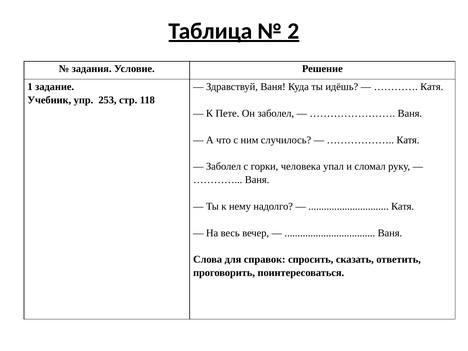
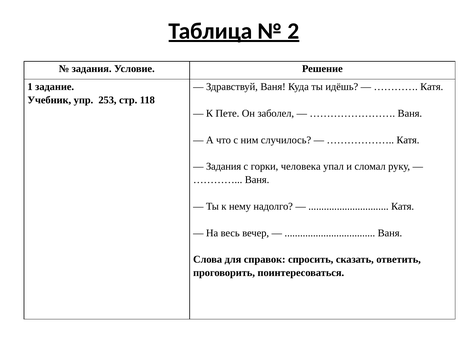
Заболел: Заболел -> Задания (224, 167)
